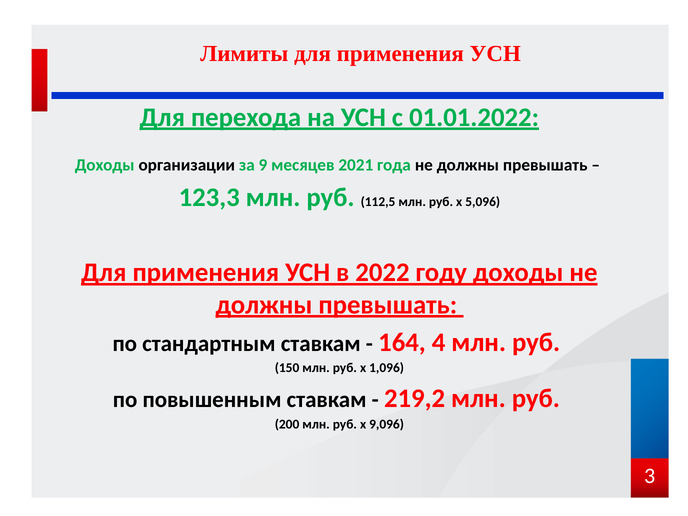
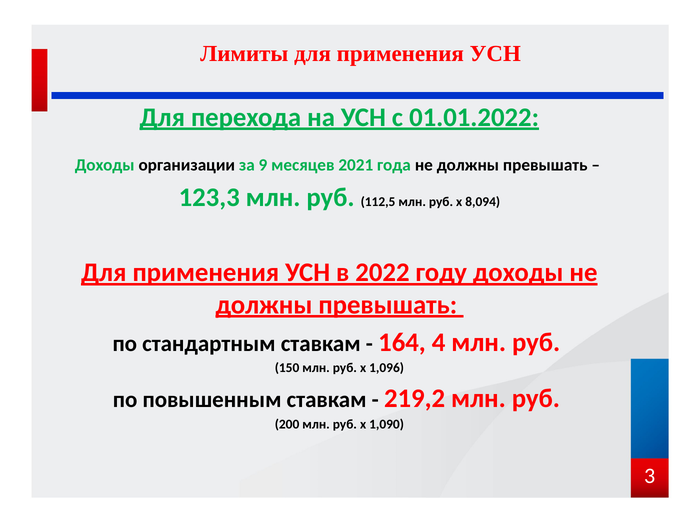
5,096: 5,096 -> 8,094 (483, 202)
9,096: 9,096 -> 1,090 (387, 424)
